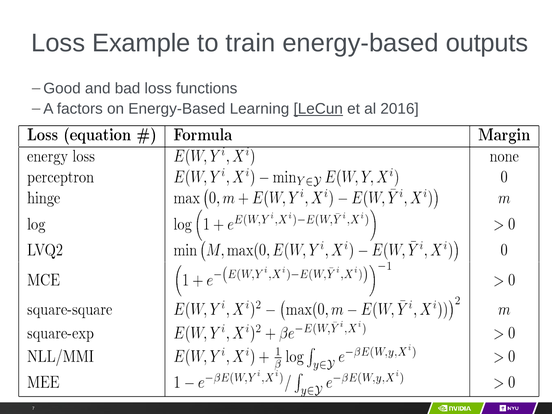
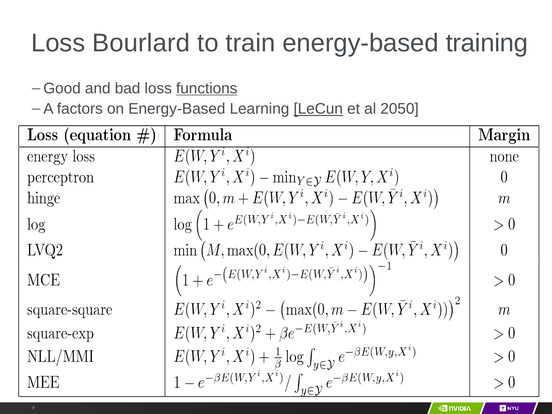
Example: Example -> Bourlard (141, 43)
outputs: outputs -> training (487, 43)
functions underline: none -> present (207, 88)
2016: 2016 -> 2050 (400, 109)
